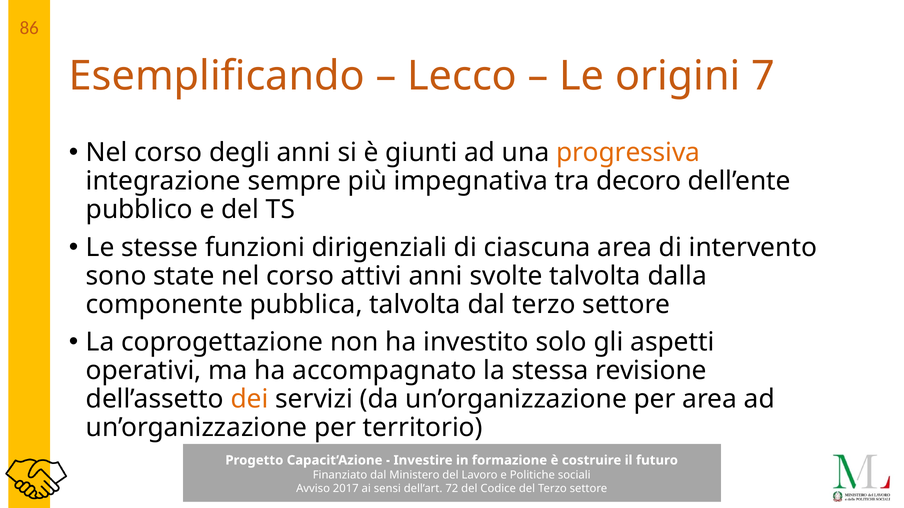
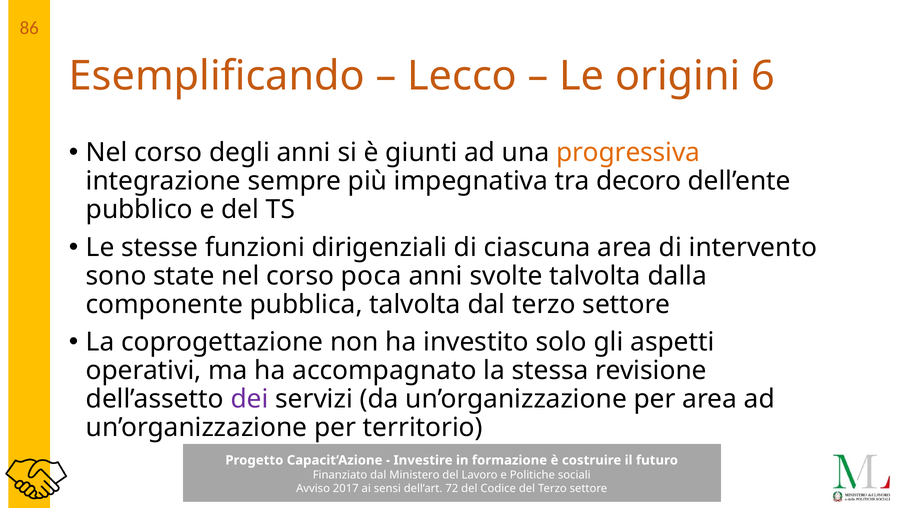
7: 7 -> 6 (763, 76)
attivi: attivi -> poca (371, 276)
dei colour: orange -> purple (249, 400)
